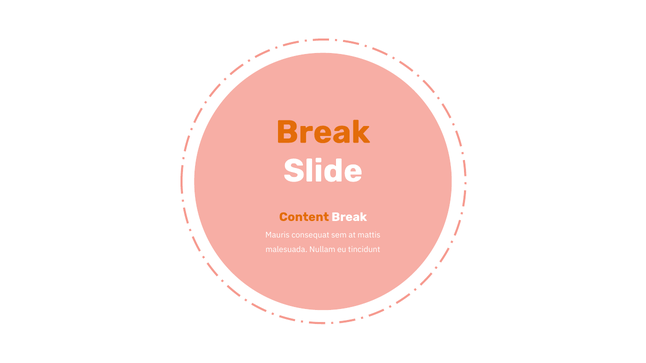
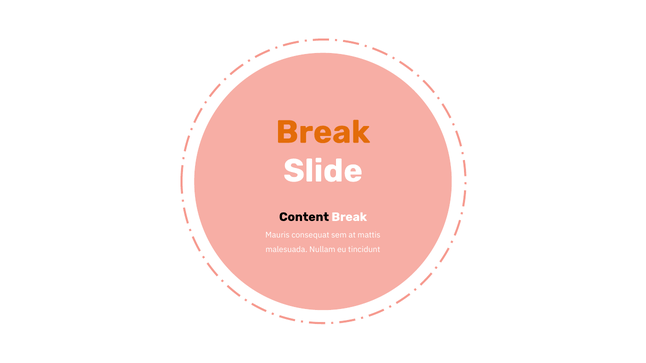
Content colour: orange -> black (304, 217)
